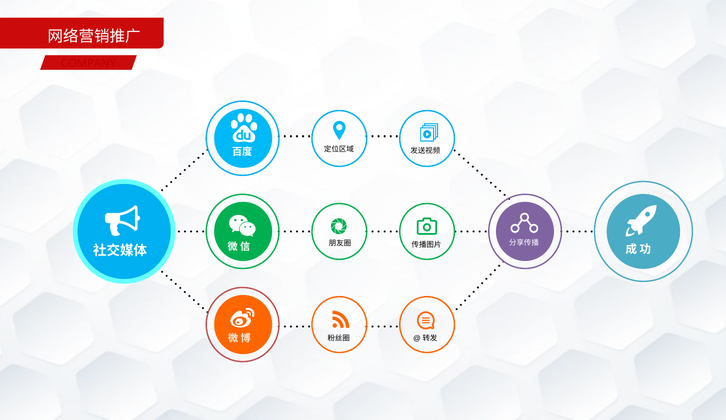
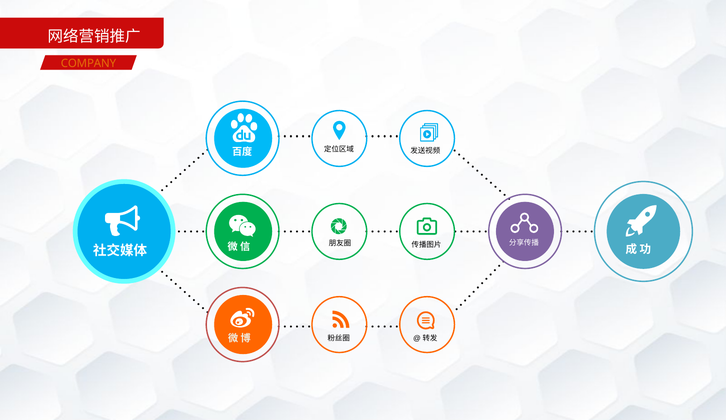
COMPANY colour: red -> orange (88, 63)
